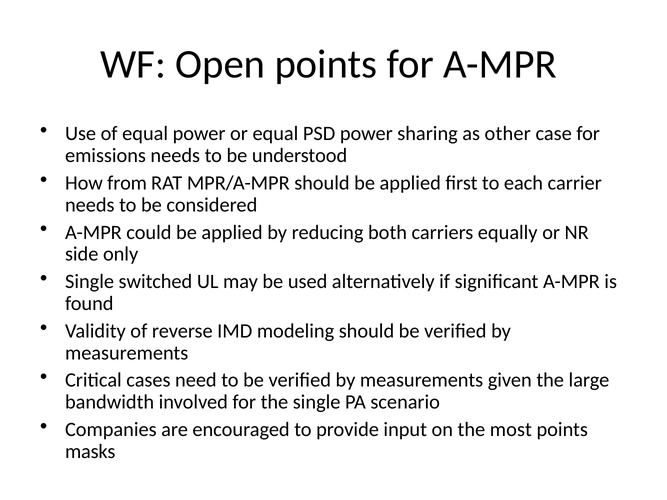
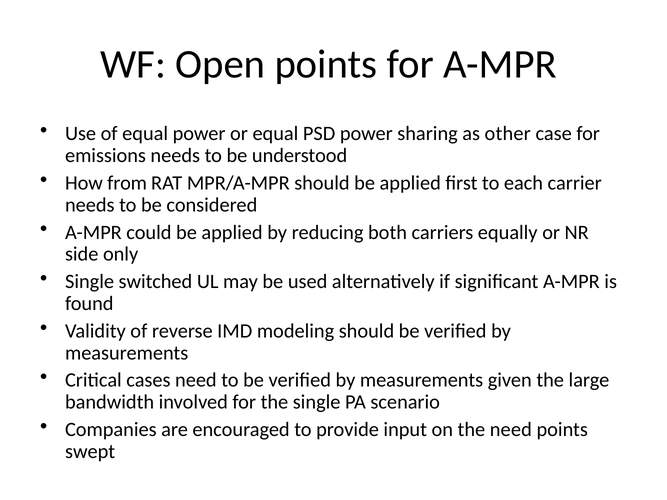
the most: most -> need (511, 430)
masks: masks -> swept (90, 452)
